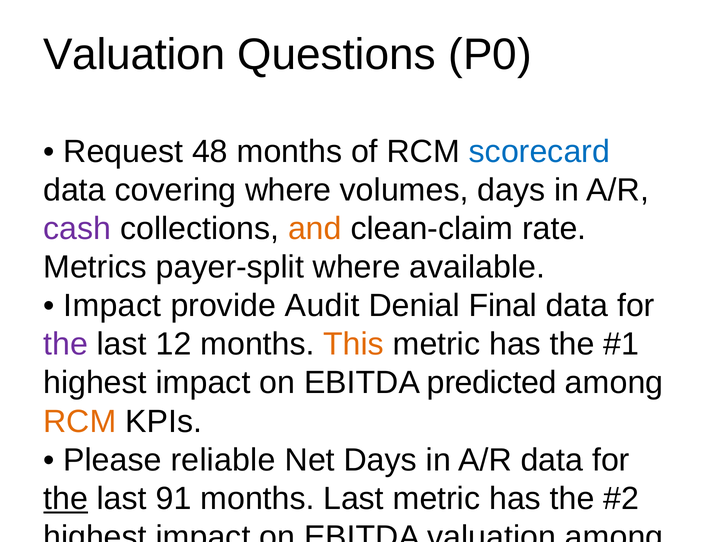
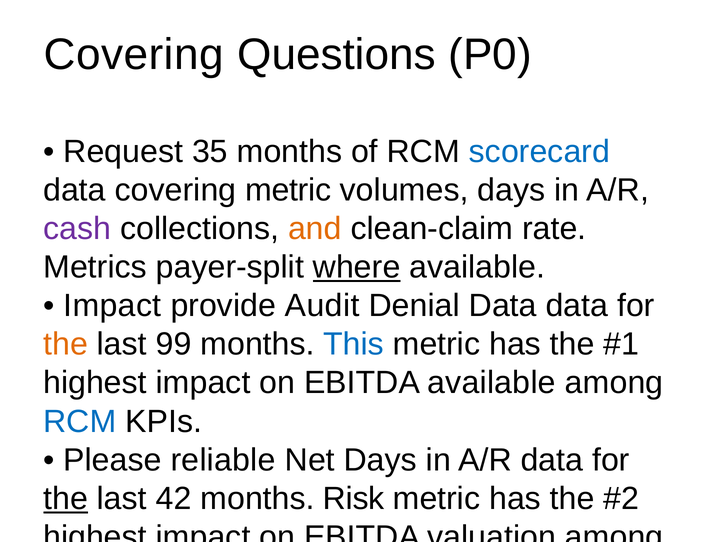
Valuation: Valuation -> Covering (134, 55)
48: 48 -> 35 (210, 152)
covering where: where -> metric (288, 190)
where underline: none -> present (357, 267)
Denial Final: Final -> Data (503, 306)
the colour: purple -> orange (66, 344)
12: 12 -> 99 (174, 344)
This colour: orange -> blue (353, 344)
EBITDA predicted: predicted -> available (491, 383)
RCM colour: orange -> blue (80, 422)
91: 91 -> 42 (174, 499)
months Last: Last -> Risk (354, 499)
